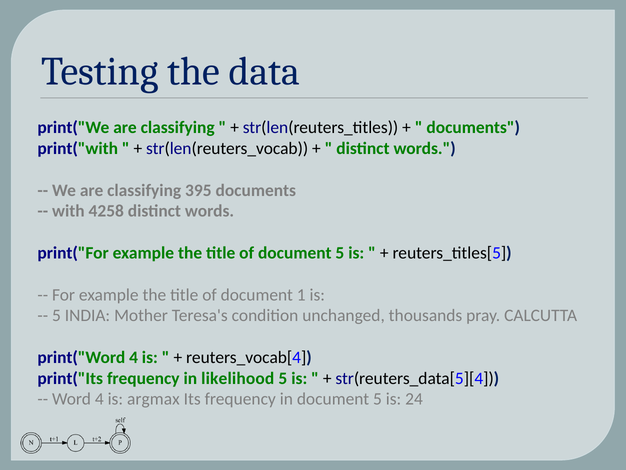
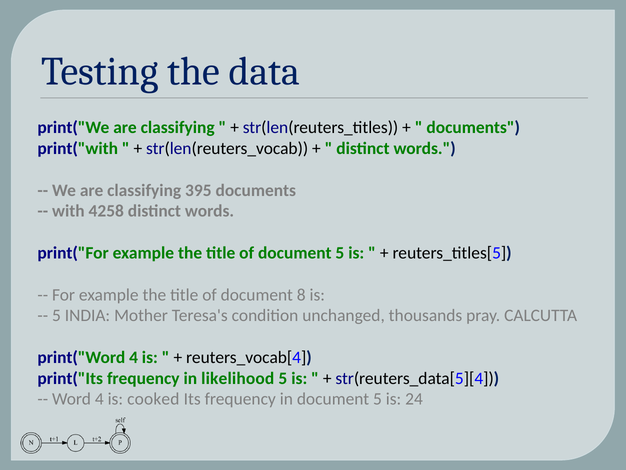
1: 1 -> 8 (301, 294)
argmax: argmax -> cooked (153, 399)
